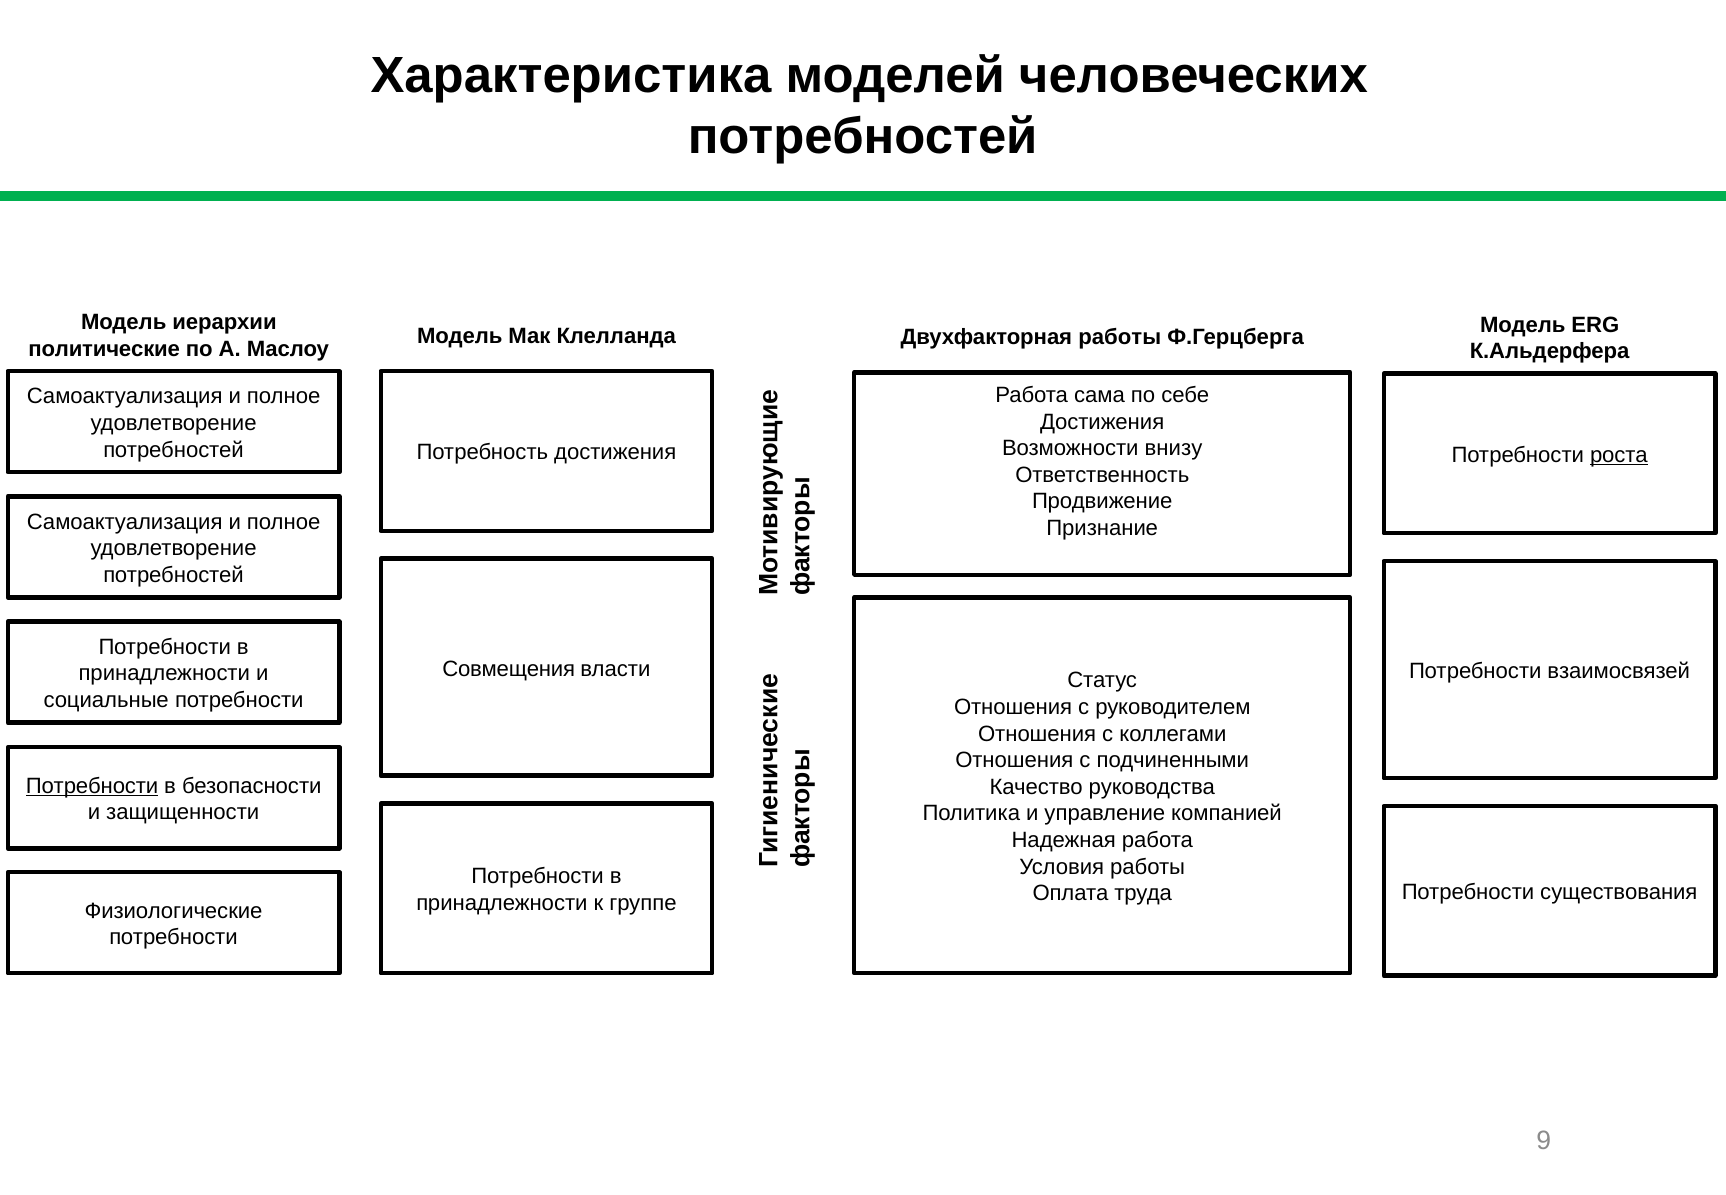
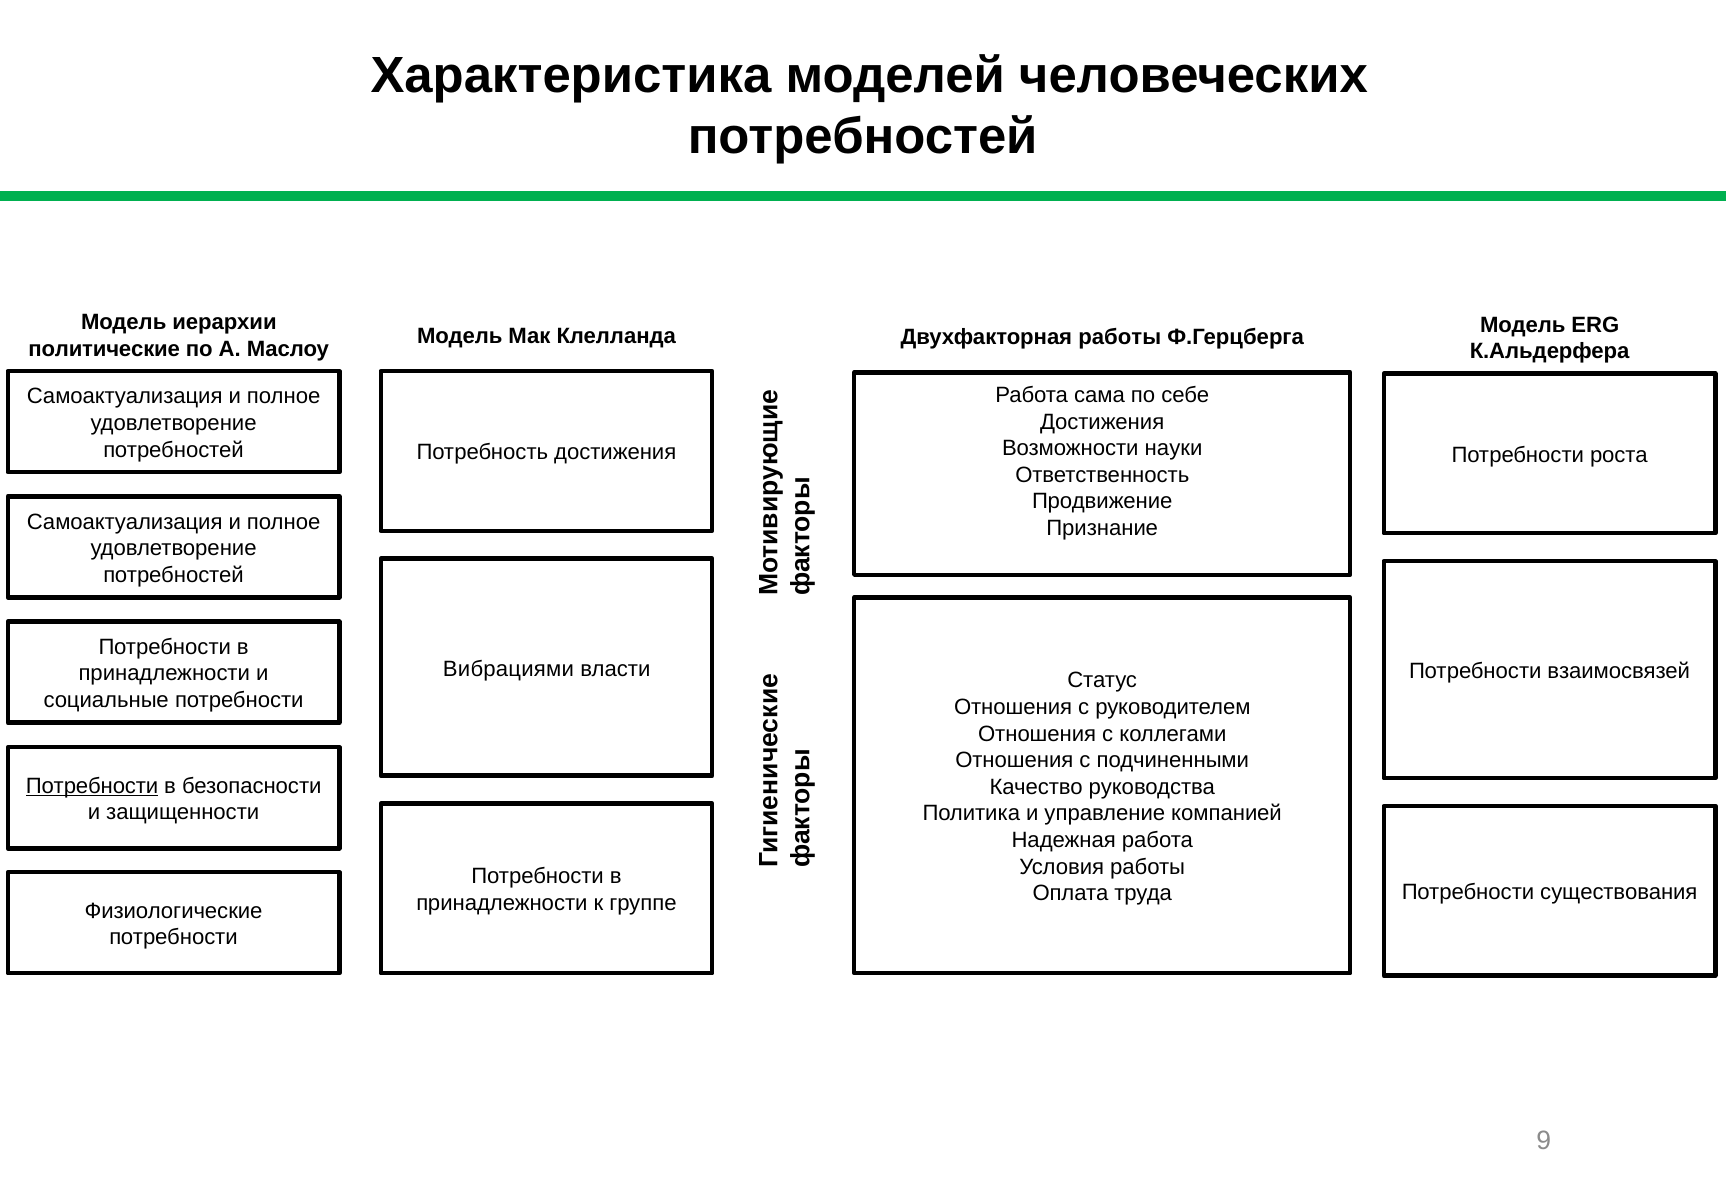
внизу: внизу -> науки (1174, 448)
роста underline: present -> none (1619, 455)
Совмещения: Совмещения -> Вибрациями (508, 669)
